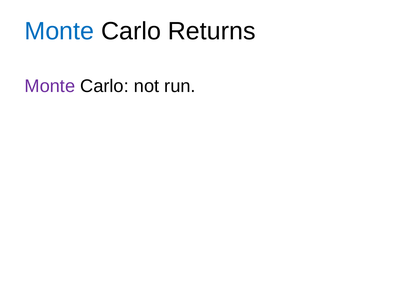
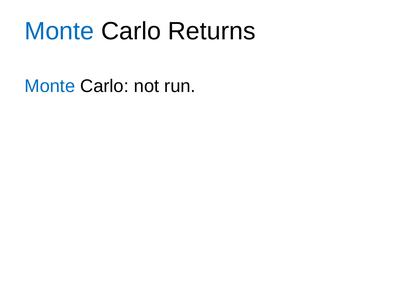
Monte colour: purple -> blue (50, 86)
